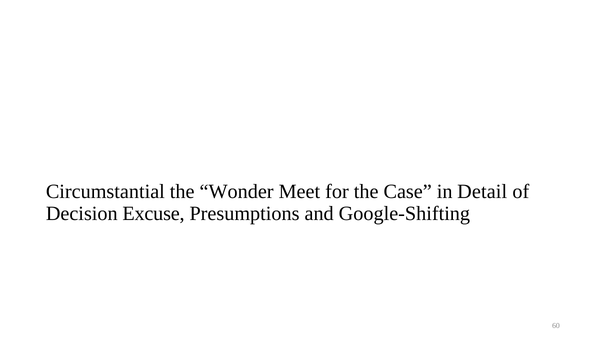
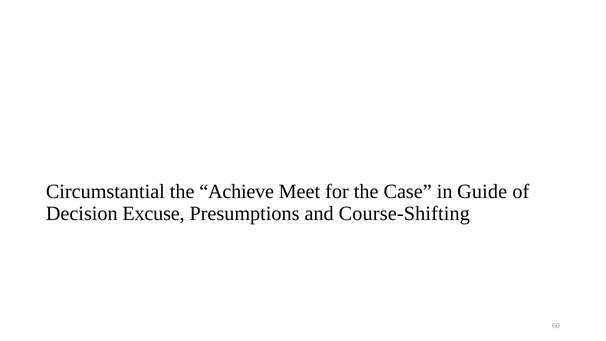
Wonder: Wonder -> Achieve (237, 192)
Detail: Detail -> Guide (482, 192)
Google-Shifting: Google-Shifting -> Course-Shifting (404, 213)
